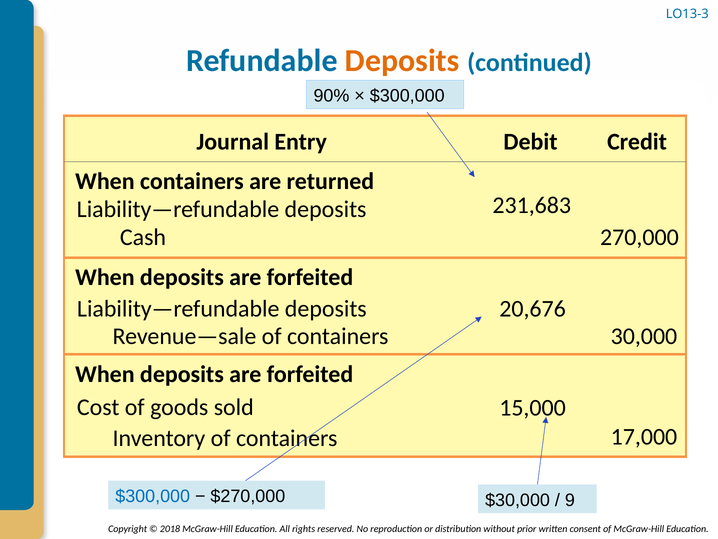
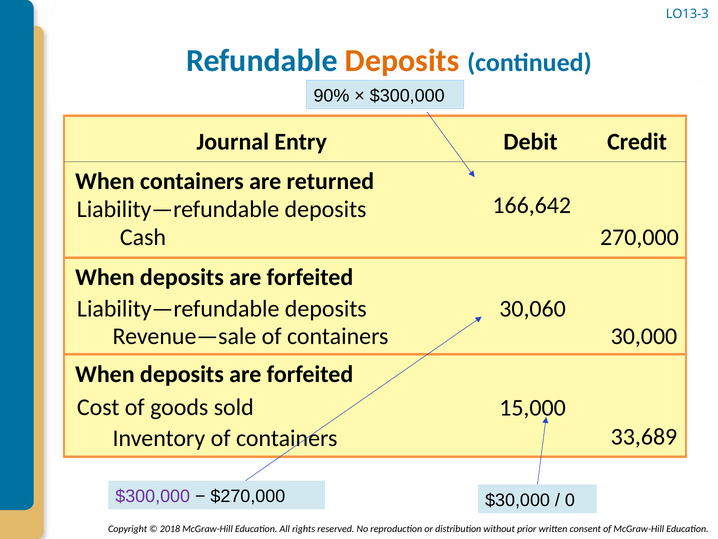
231,683: 231,683 -> 166,642 (532, 205)
20,676: 20,676 -> 30,060 (533, 309)
17,000: 17,000 -> 33,689 (644, 437)
$300,000 colour: blue -> purple (153, 496)
9: 9 -> 0 (570, 500)
